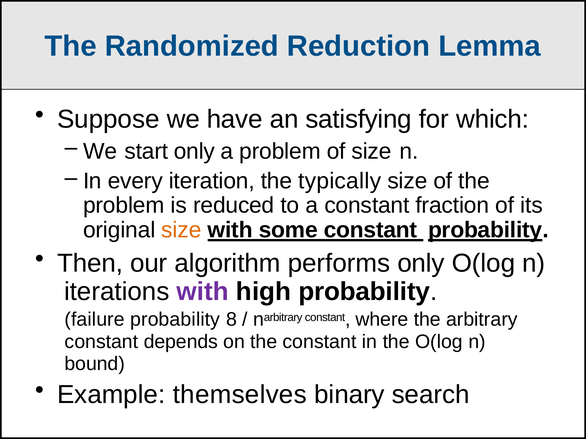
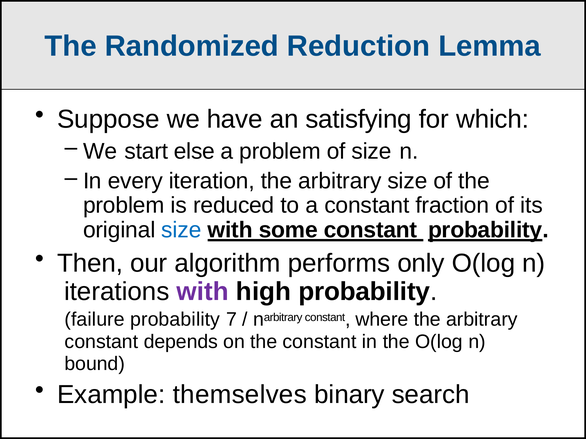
start only: only -> else (194, 151)
iteration the typically: typically -> arbitrary (340, 181)
size colour: orange -> blue (181, 230)
8: 8 -> 7 (232, 320)
